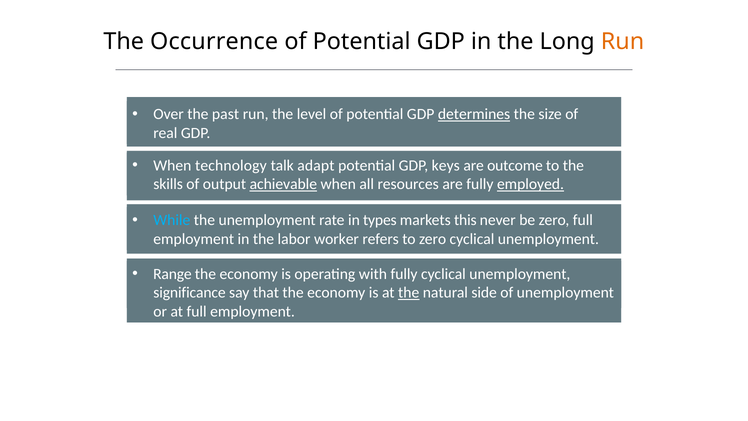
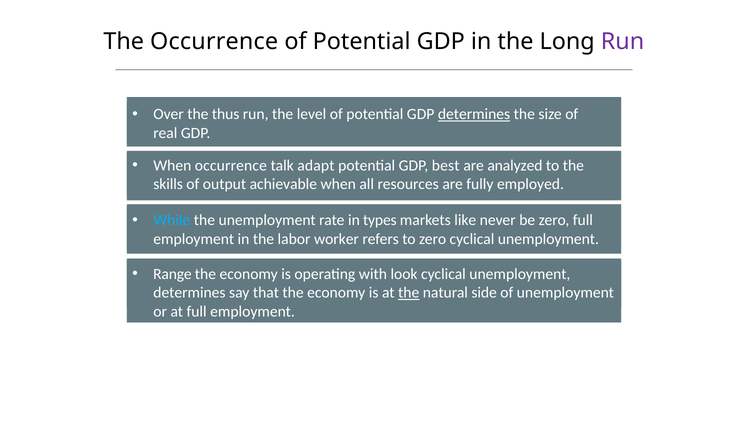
Run colour: orange -> purple (623, 41)
past: past -> thus (226, 114)
When technology: technology -> occurrence (231, 166)
keys: keys -> best (446, 166)
outcome: outcome -> analyzed (515, 166)
achievable underline: present -> none (283, 184)
employed underline: present -> none (530, 184)
this: this -> like (465, 220)
with fully: fully -> look (404, 274)
significance: significance -> determines (189, 293)
